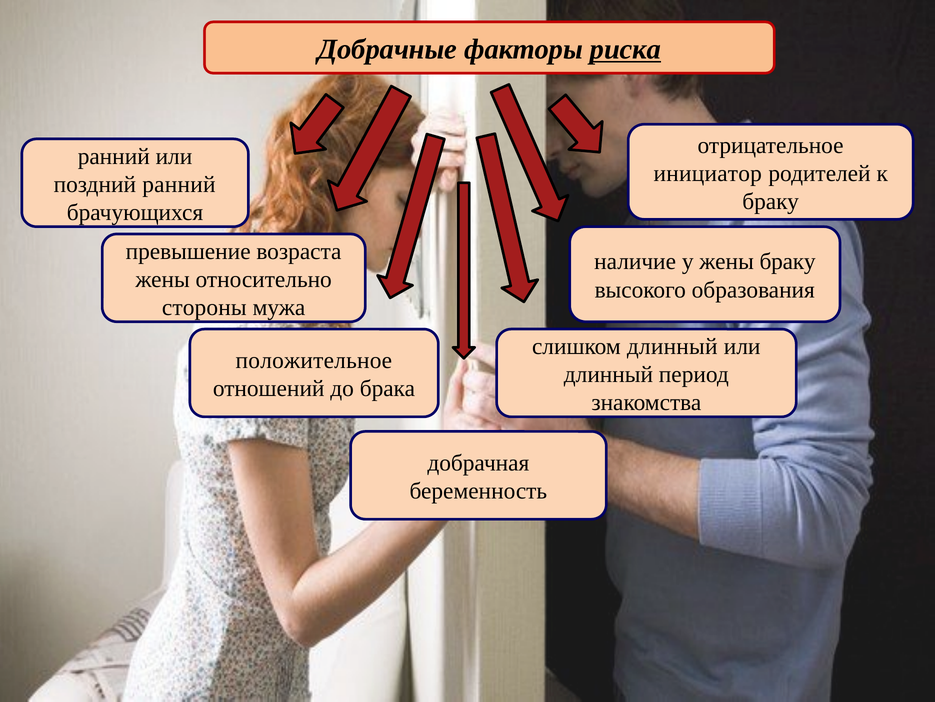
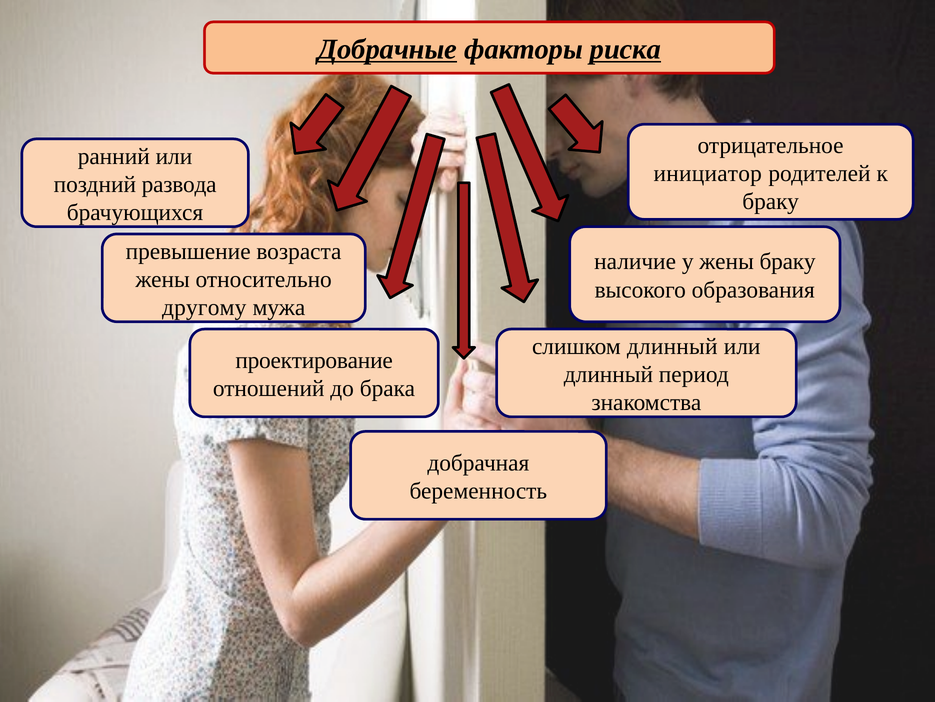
Добрачные underline: none -> present (387, 49)
поздний ранний: ранний -> развода (179, 184)
стороны: стороны -> другому (204, 307)
положительное: положительное -> проектирование (314, 360)
